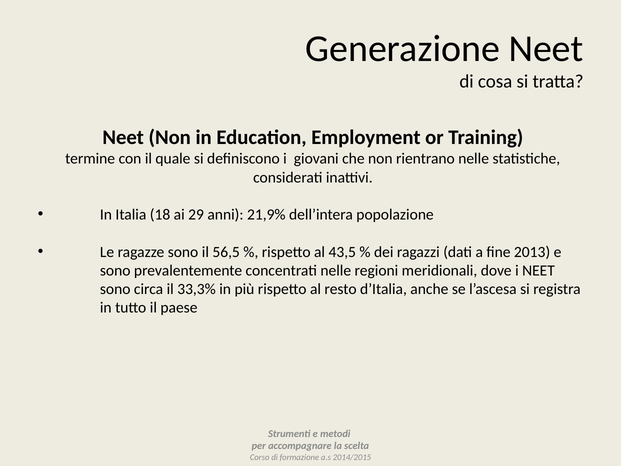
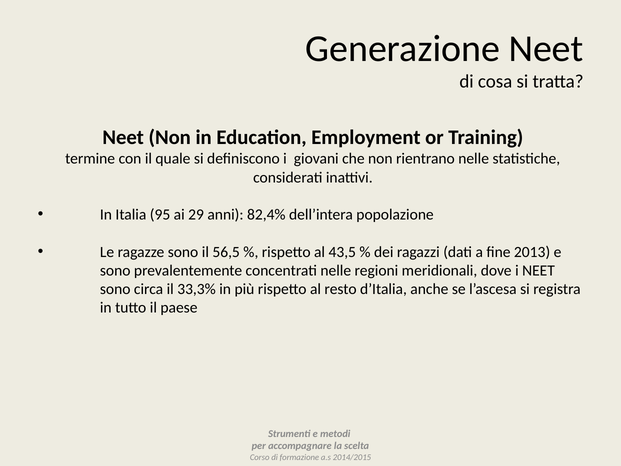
18: 18 -> 95 (160, 215)
21,9%: 21,9% -> 82,4% (266, 215)
